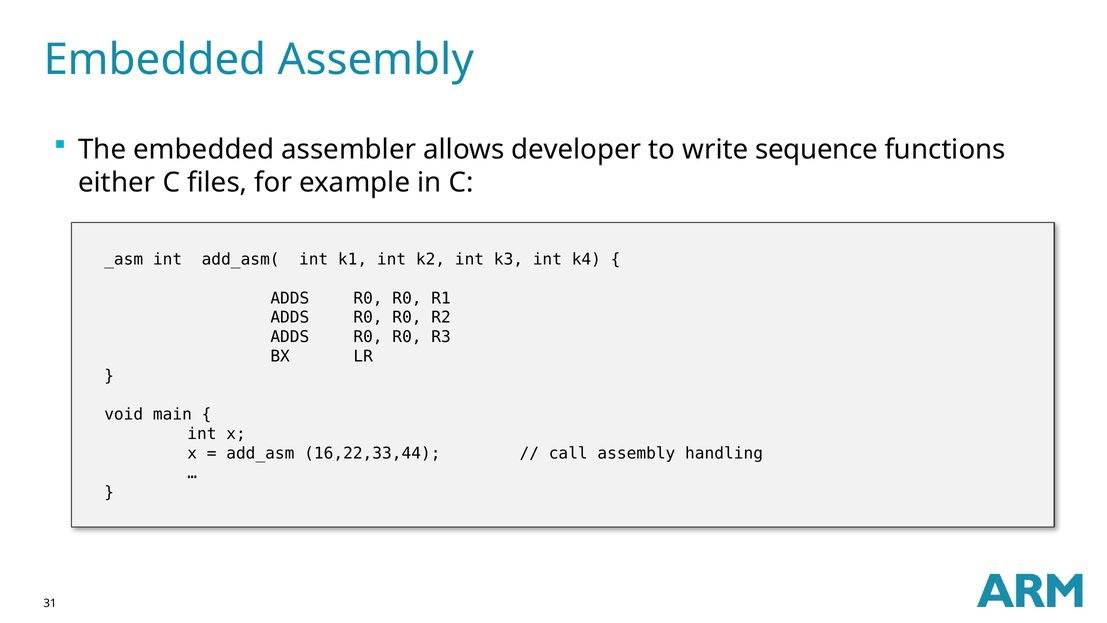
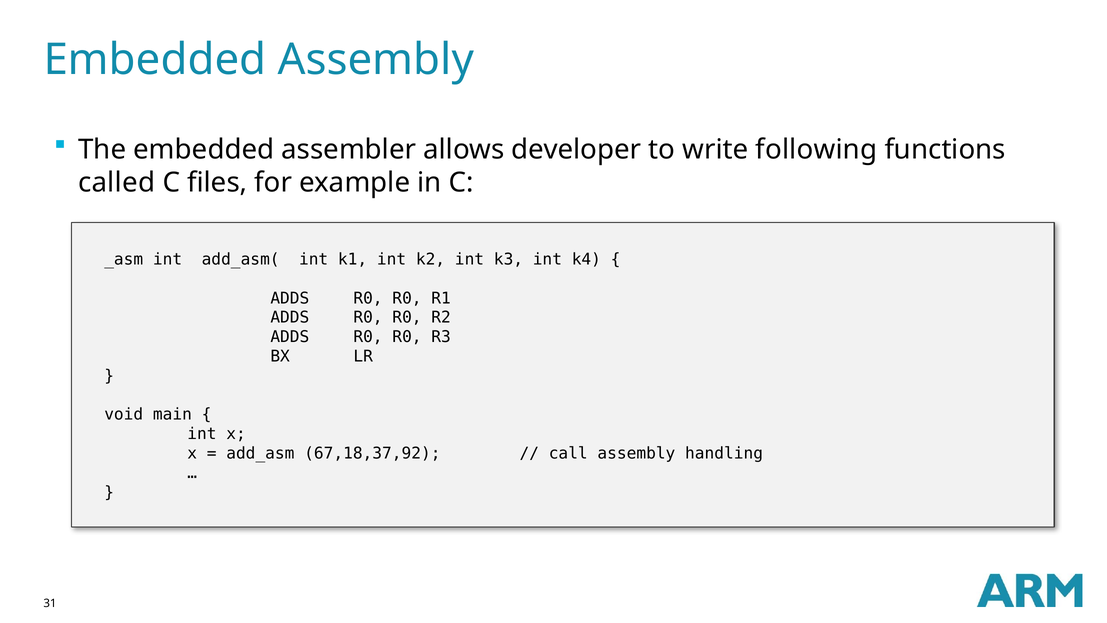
sequence: sequence -> following (816, 149)
either: either -> called (117, 183)
16,22,33,44: 16,22,33,44 -> 67,18,37,92 (372, 453)
